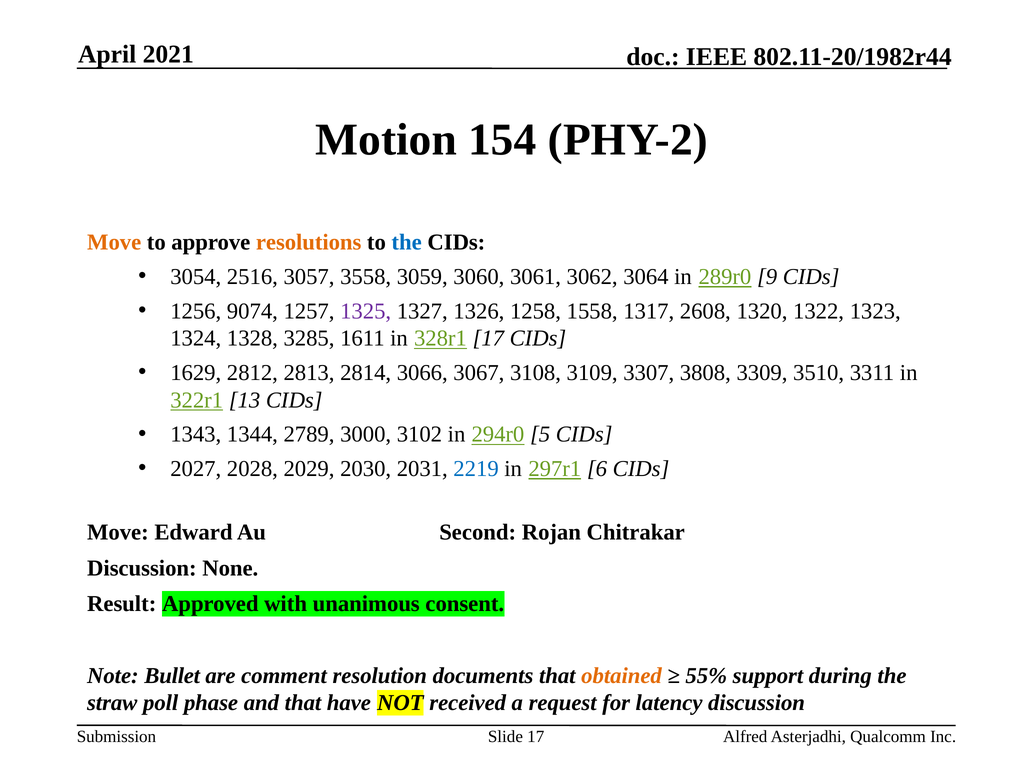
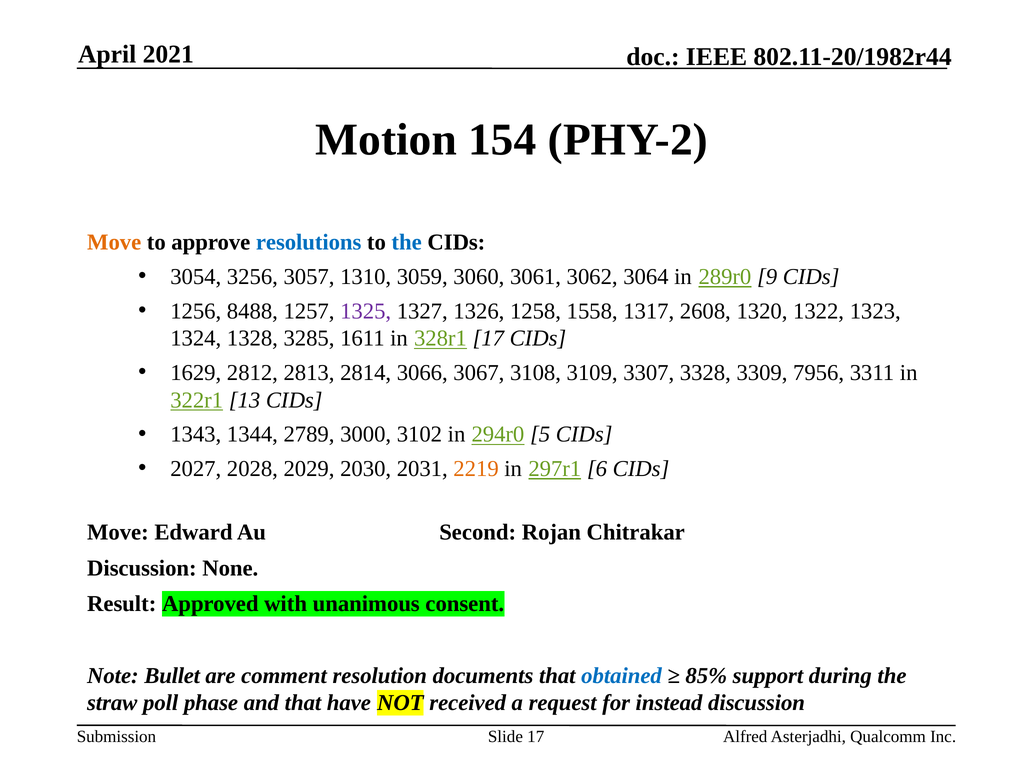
resolutions colour: orange -> blue (309, 242)
2516: 2516 -> 3256 (252, 277)
3558: 3558 -> 1310 (366, 277)
9074: 9074 -> 8488 (252, 311)
3808: 3808 -> 3328 (705, 373)
3510: 3510 -> 7956 (819, 373)
2219 colour: blue -> orange (476, 469)
obtained colour: orange -> blue (622, 676)
55%: 55% -> 85% (706, 676)
latency: latency -> instead (669, 703)
